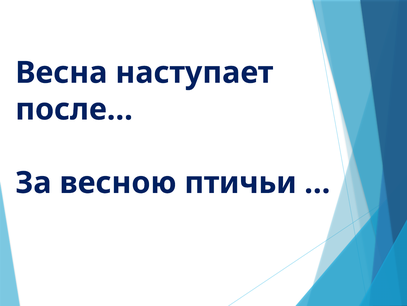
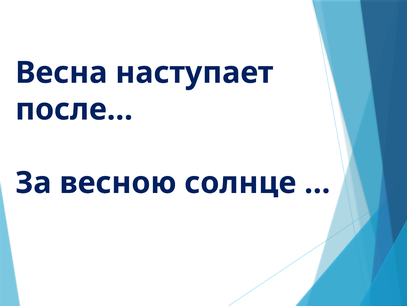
птичьи: птичьи -> солнце (240, 182)
